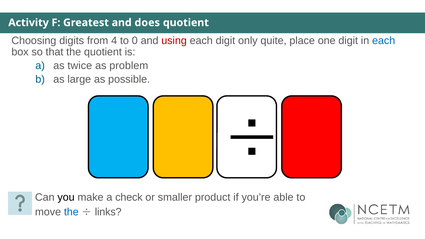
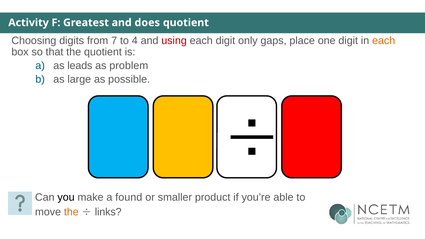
4: 4 -> 7 (114, 41)
0: 0 -> 4 (135, 41)
quite: quite -> gaps (274, 41)
each colour: blue -> orange (384, 41)
twice: twice -> leads (80, 66)
check: check -> found (129, 197)
the colour: blue -> orange (71, 212)
